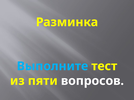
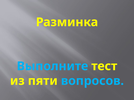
вопросов colour: white -> light blue (92, 81)
